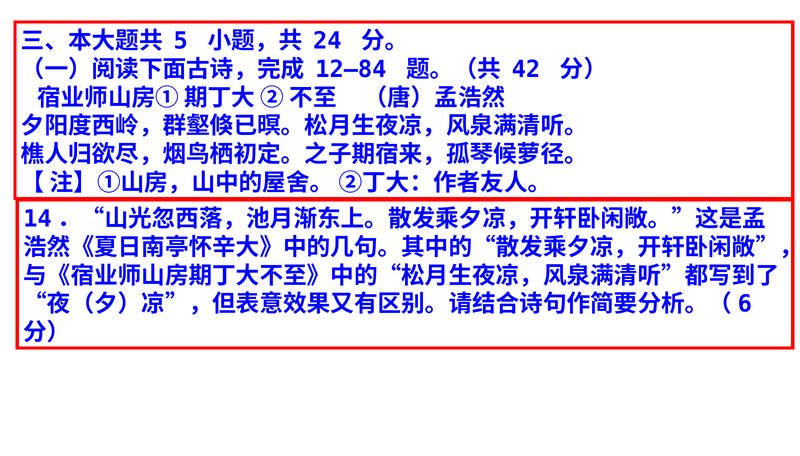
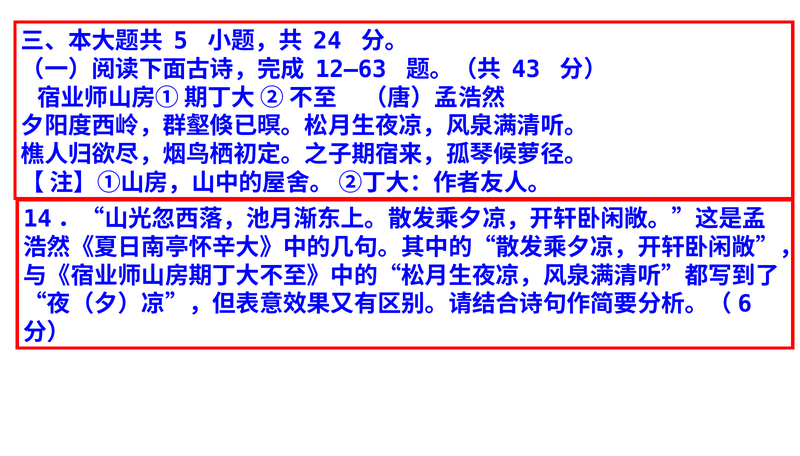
12—84: 12—84 -> 12—63 (351, 69)
42: 42 -> 43 (526, 69)
